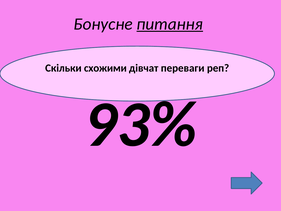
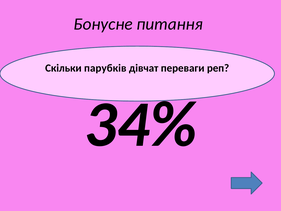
питання underline: present -> none (170, 24)
схожими: схожими -> парубків (105, 68)
93%: 93% -> 34% (140, 124)
